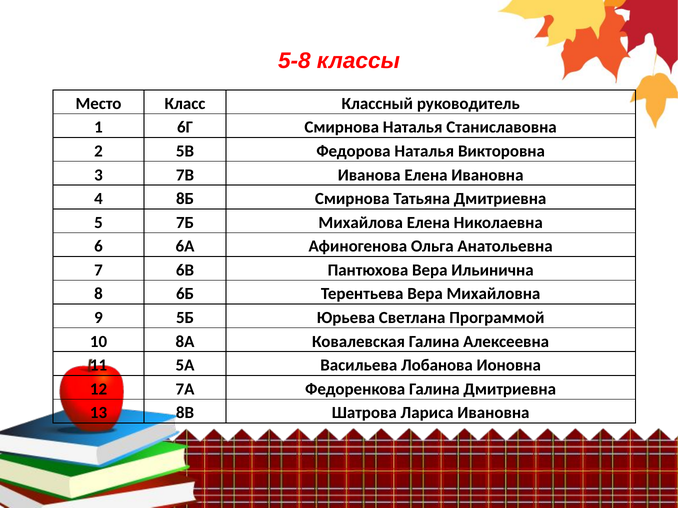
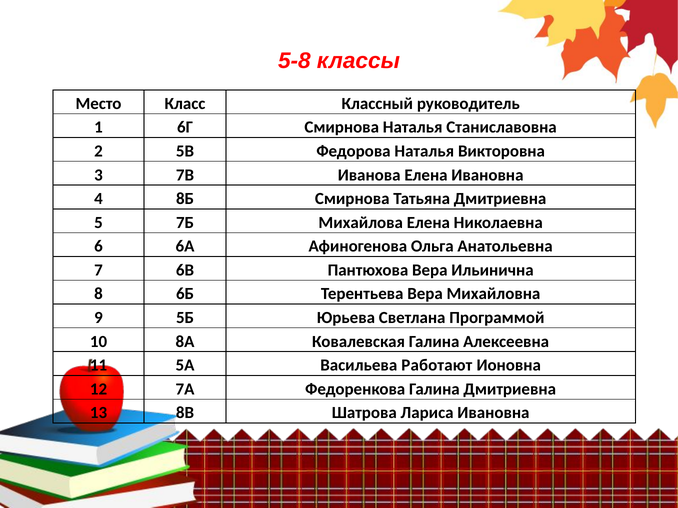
Лобанова: Лобанова -> Работают (437, 366)
